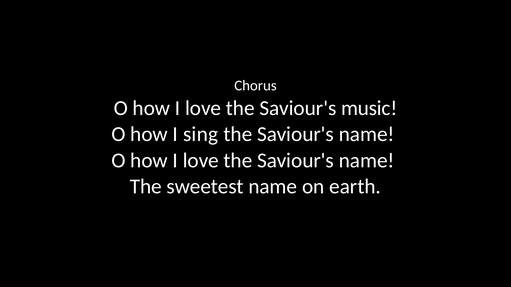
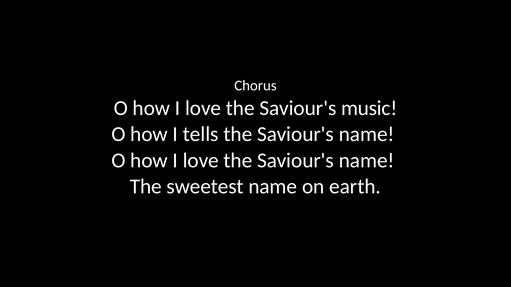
sing: sing -> tells (201, 134)
